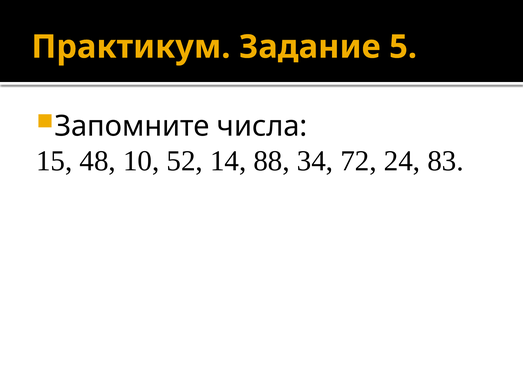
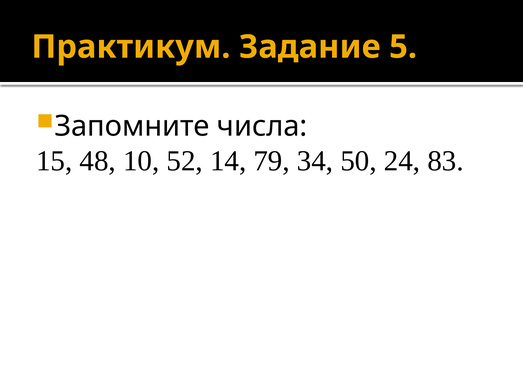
88: 88 -> 79 (272, 161)
72: 72 -> 50 (359, 161)
